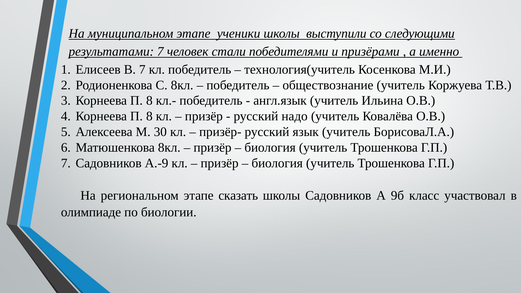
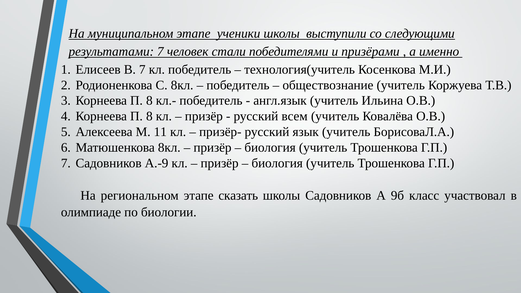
надо: надо -> всем (295, 116)
30: 30 -> 11 (160, 132)
